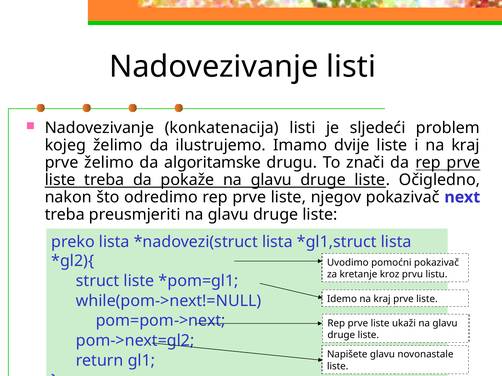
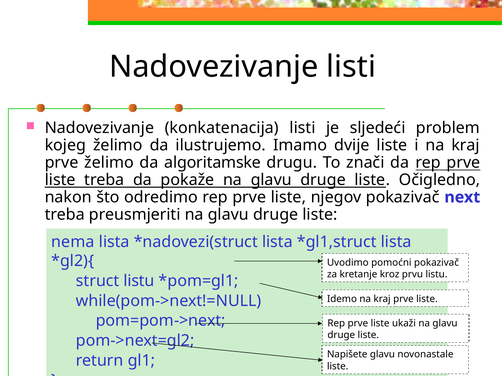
preko: preko -> nema (73, 242)
struct liste: liste -> listu (139, 281)
